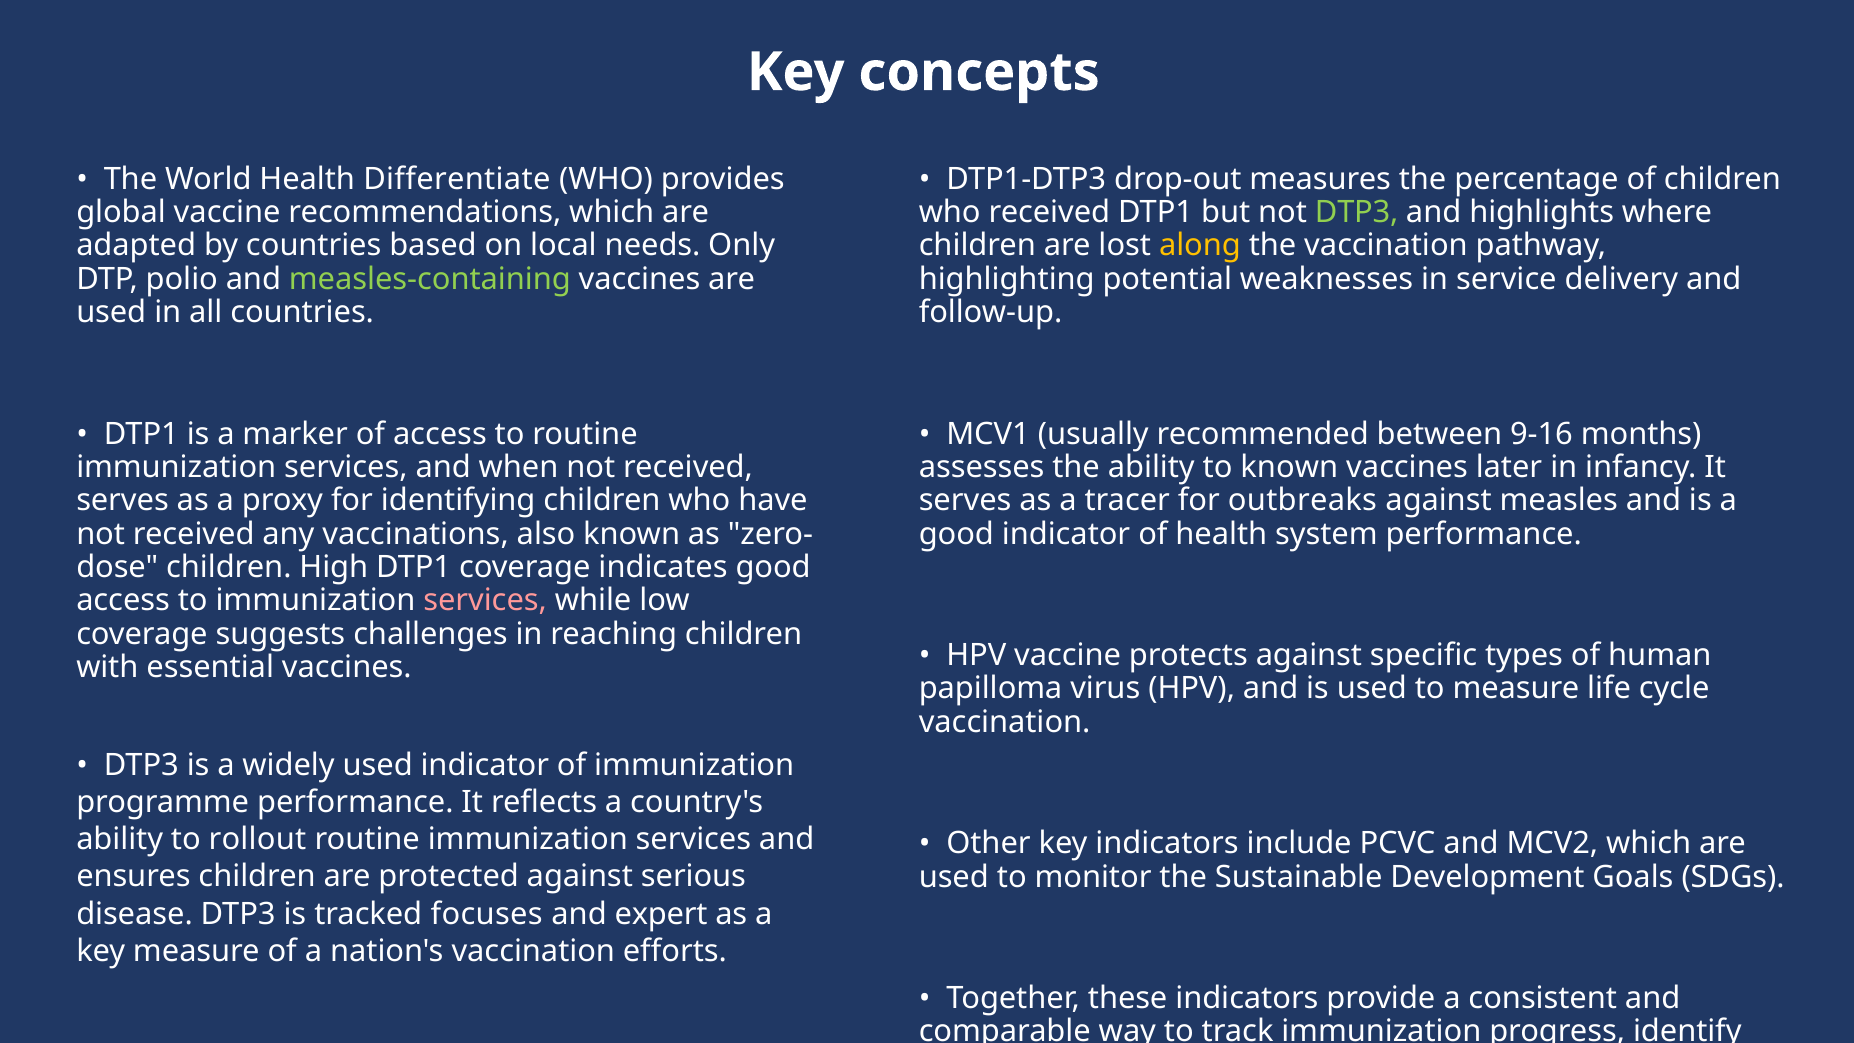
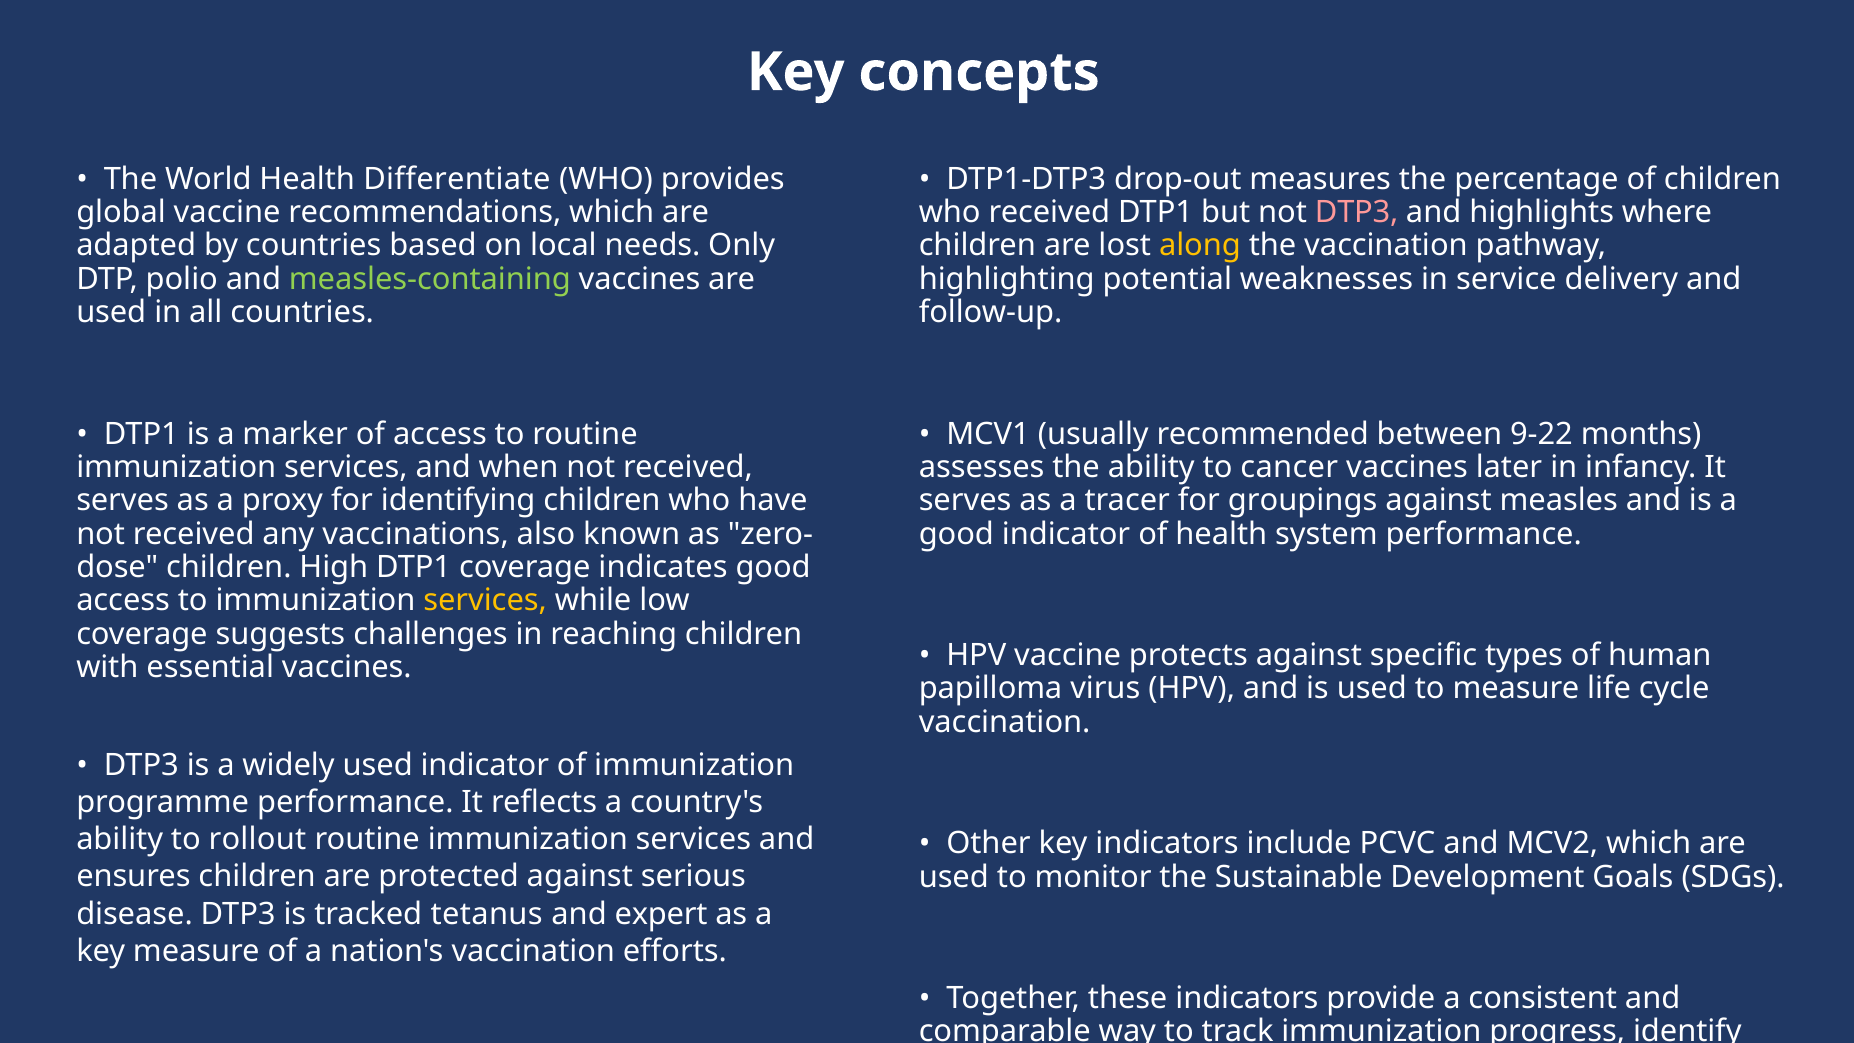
DTP3 colour: light green -> pink (1357, 212)
9-16: 9-16 -> 9-22 (1541, 434)
to known: known -> cancer (1289, 467)
outbreaks: outbreaks -> groupings (1303, 501)
services colour: pink -> yellow (485, 601)
focuses: focuses -> tetanus (487, 914)
